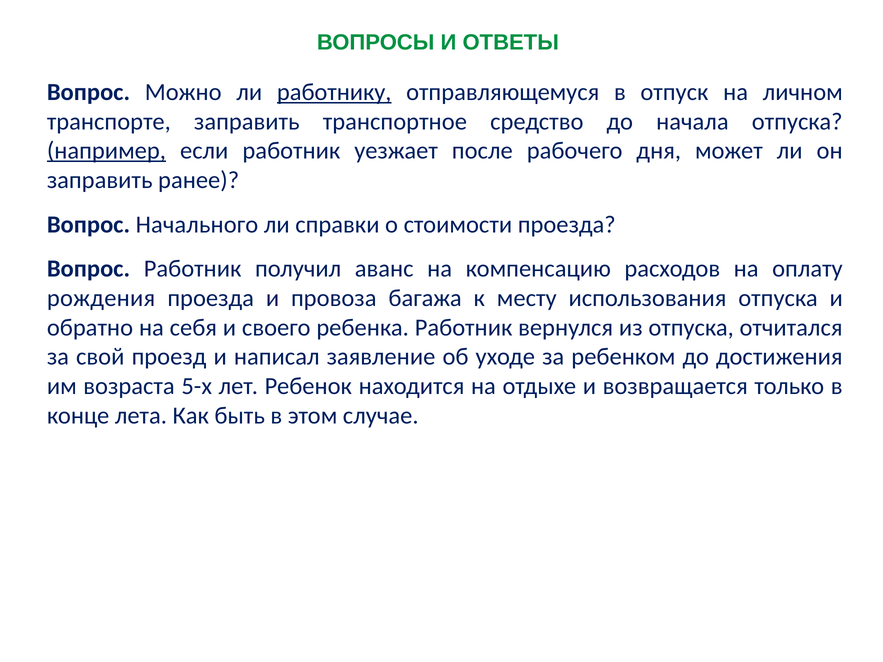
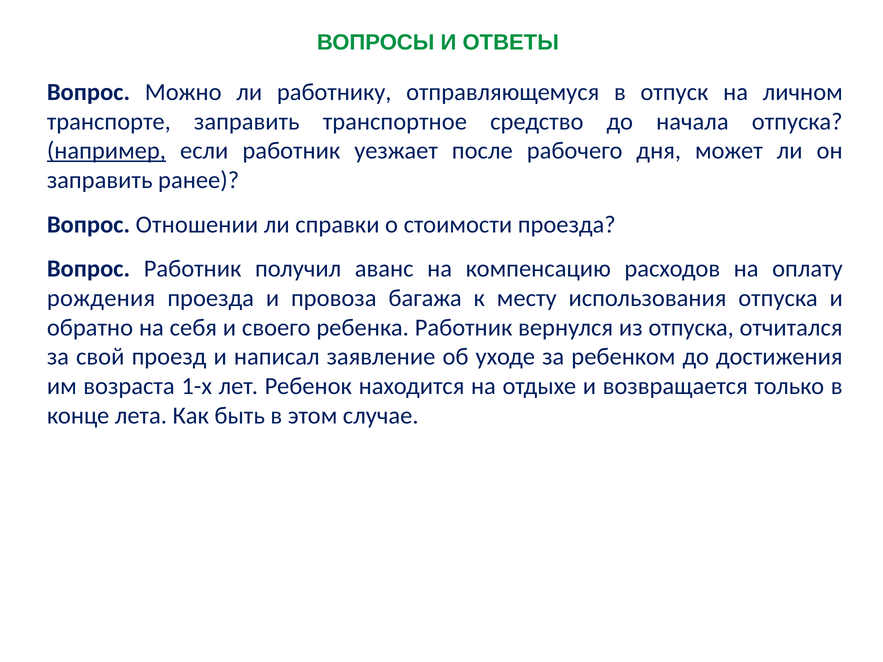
работнику underline: present -> none (334, 92)
Начального: Начального -> Отношении (197, 225)
5-х: 5-х -> 1-х (197, 386)
